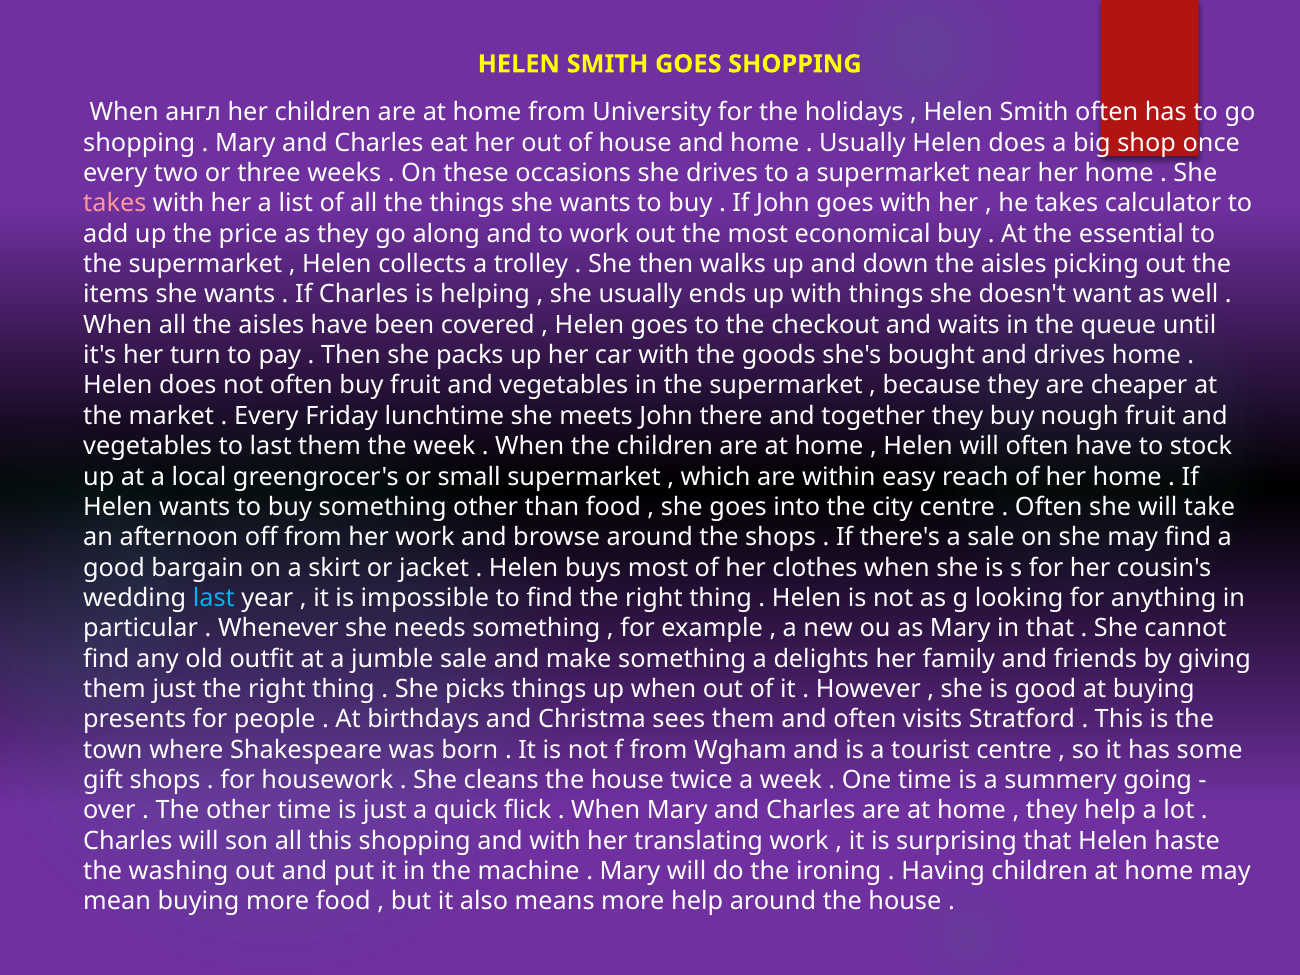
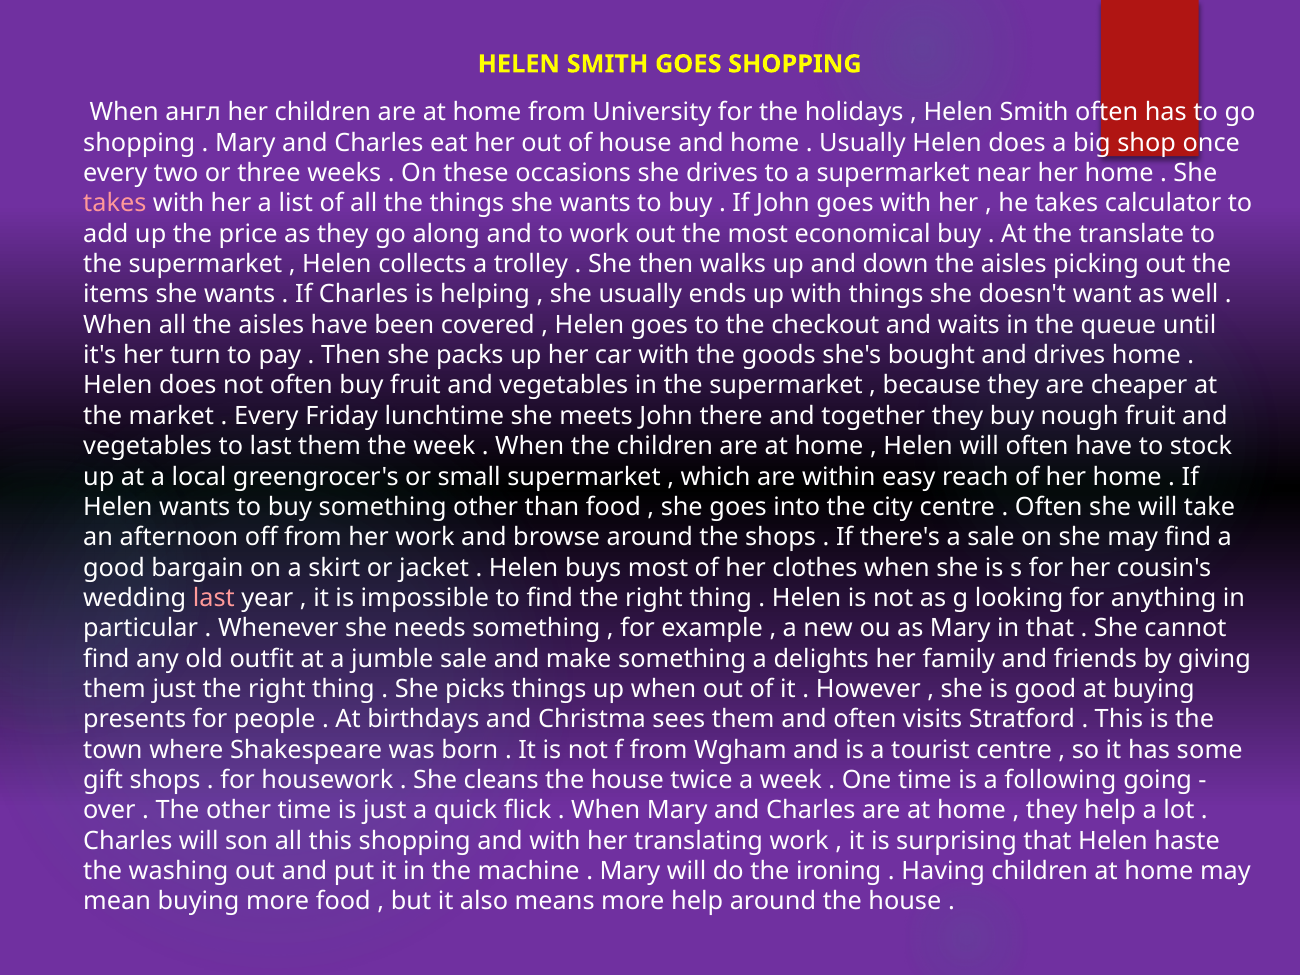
essential: essential -> translate (1131, 234)
last colour: light blue -> pink (214, 598)
summery: summery -> following (1060, 780)
